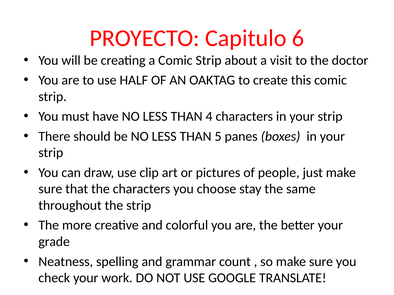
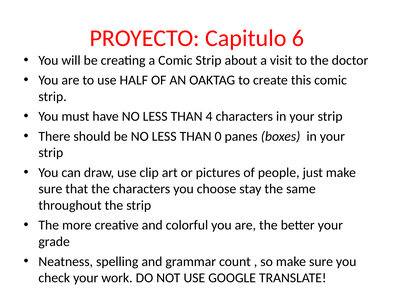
5: 5 -> 0 (218, 137)
